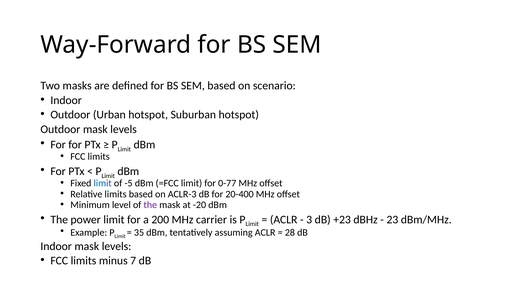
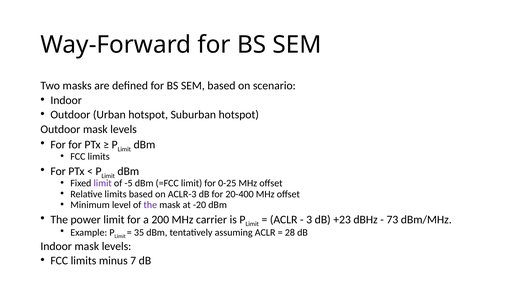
limit colour: blue -> purple (103, 183)
0-77: 0-77 -> 0-25 (227, 183)
23: 23 -> 73 (392, 219)
